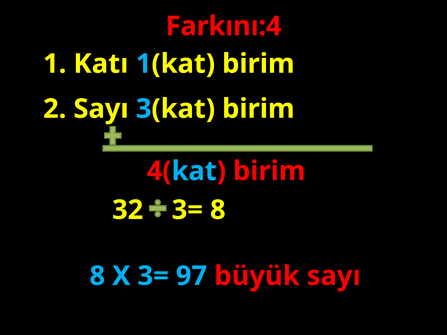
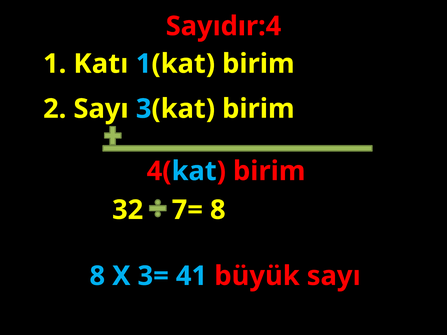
Farkını:4: Farkını:4 -> Sayıdır:4 (223, 26)
32 3=: 3= -> 7= (187, 210)
97: 97 -> 41 (191, 276)
